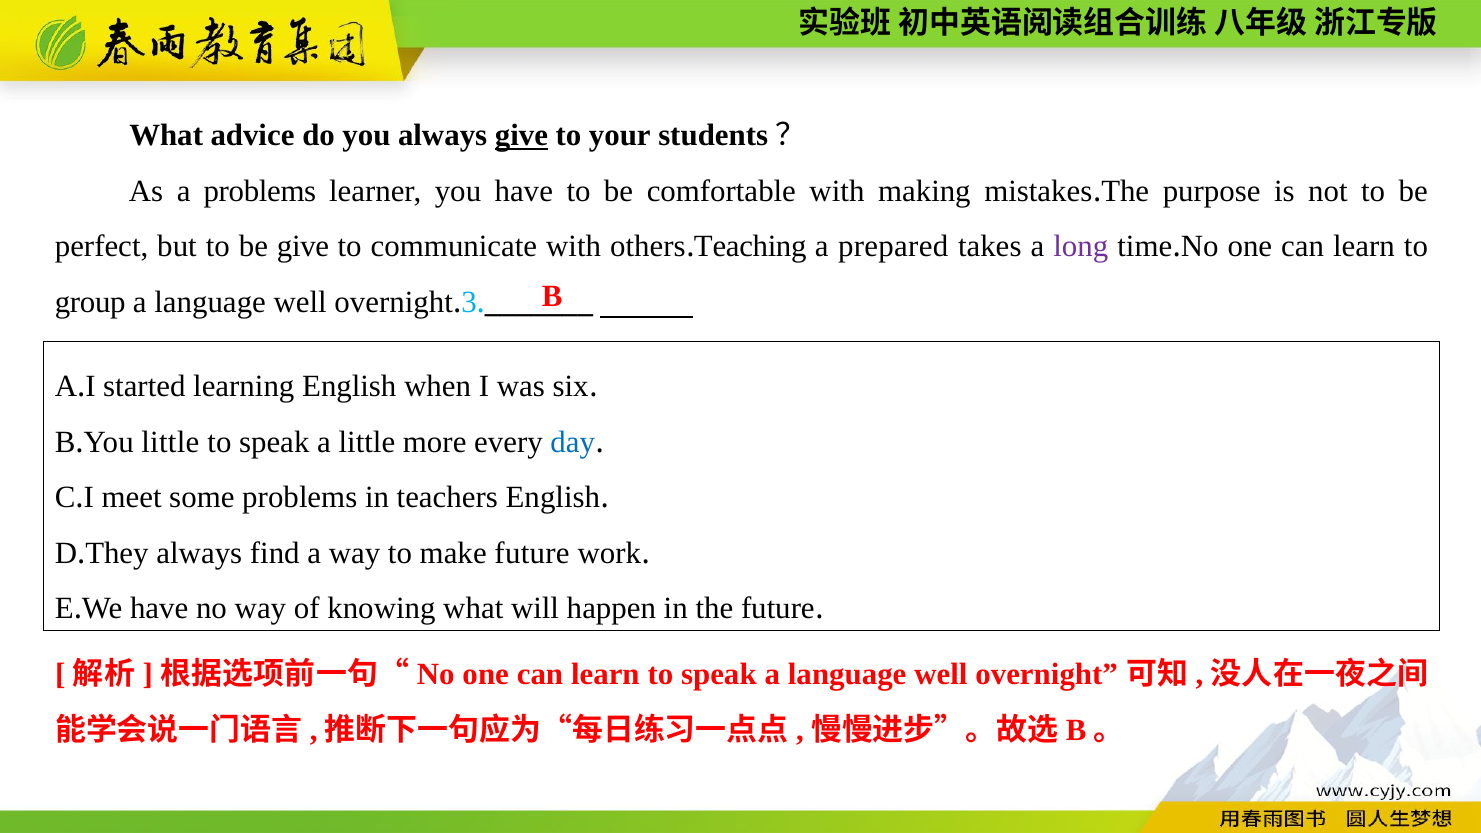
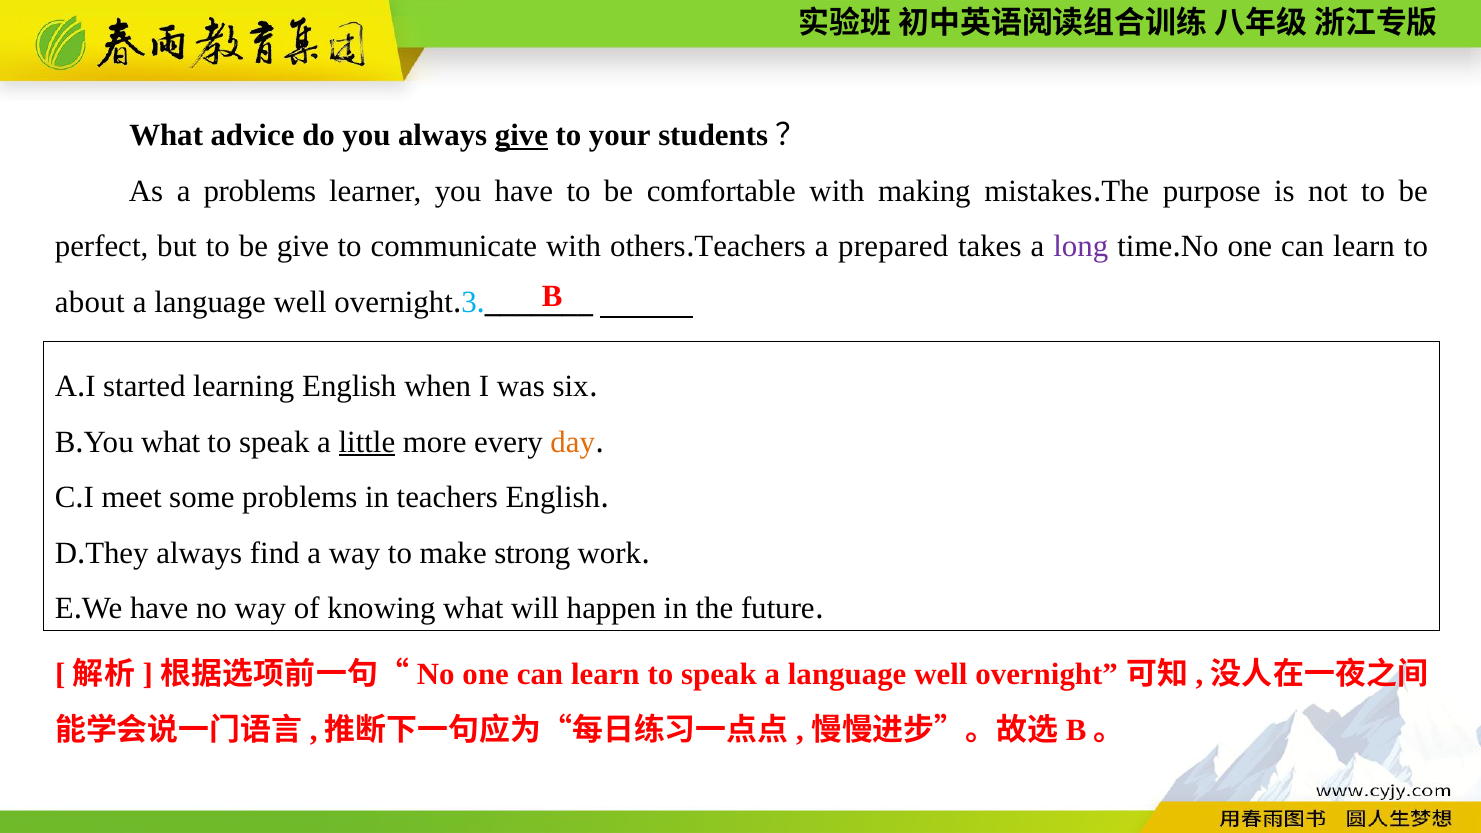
Teaching: Teaching -> Teachers (750, 246)
group: group -> about (90, 302)
You little: little -> what (171, 442)
little underline: none -> present (367, 442)
day colour: blue -> orange (573, 442)
make future: future -> strong (532, 553)
